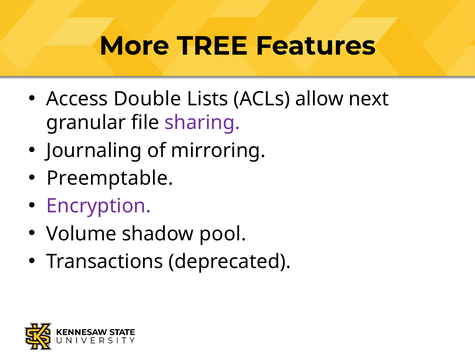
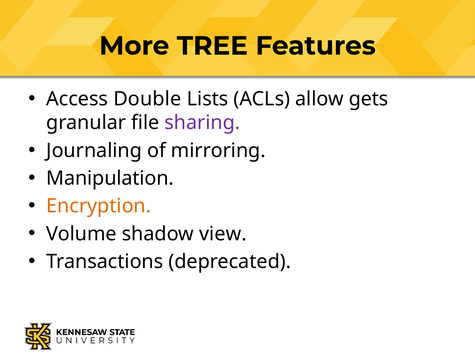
next: next -> gets (369, 99)
Preemptable: Preemptable -> Manipulation (110, 178)
Encryption colour: purple -> orange (99, 206)
pool: pool -> view (223, 233)
